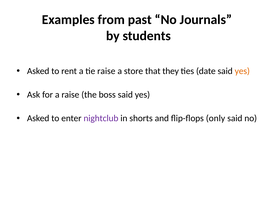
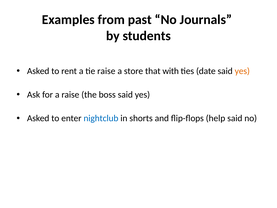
they: they -> with (171, 71)
nightclub colour: purple -> blue (101, 118)
only: only -> help (216, 118)
